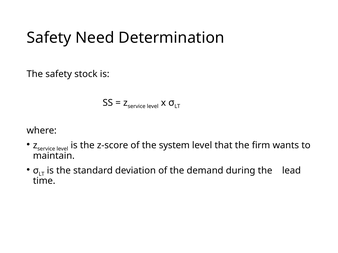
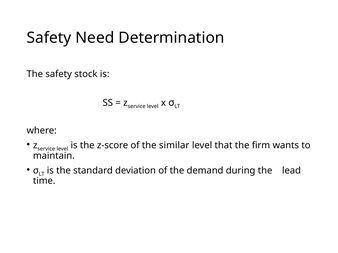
system: system -> similar (174, 146)
